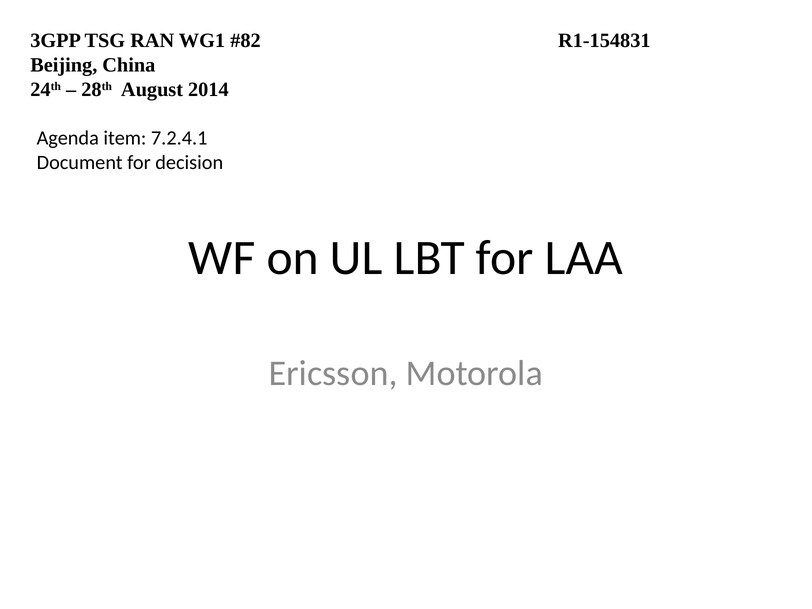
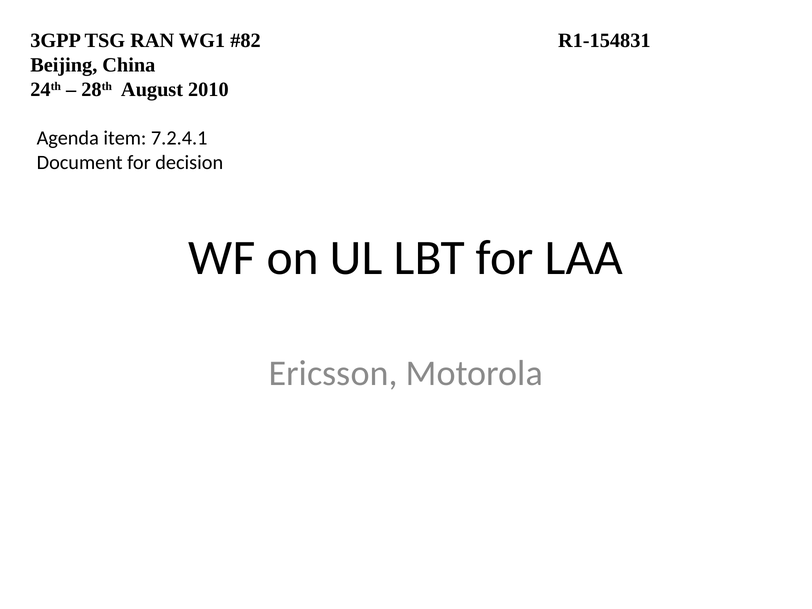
2014: 2014 -> 2010 (208, 89)
